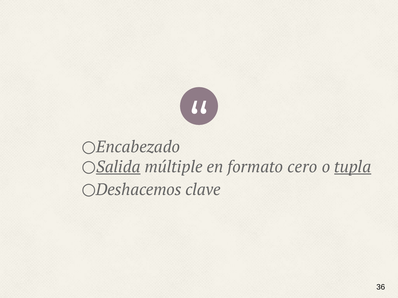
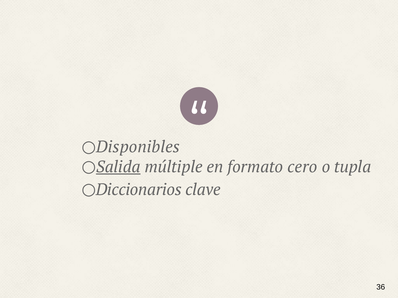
Encabezado: Encabezado -> Disponibles (138, 147)
tupla underline: present -> none (353, 167)
Deshacemos: Deshacemos -> Diccionarios (139, 190)
